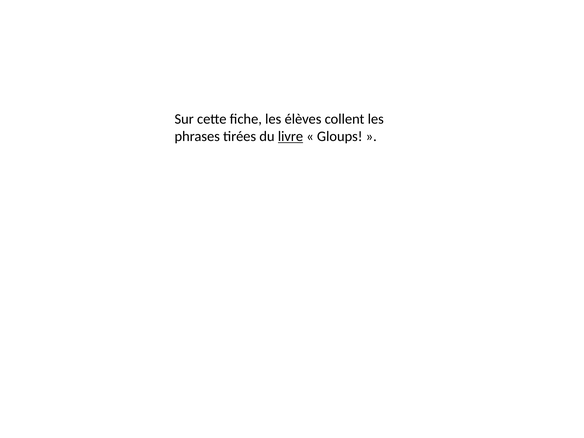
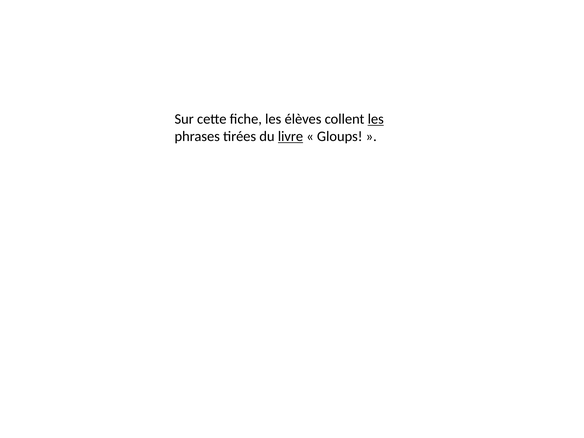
les underline: none -> present (376, 119)
